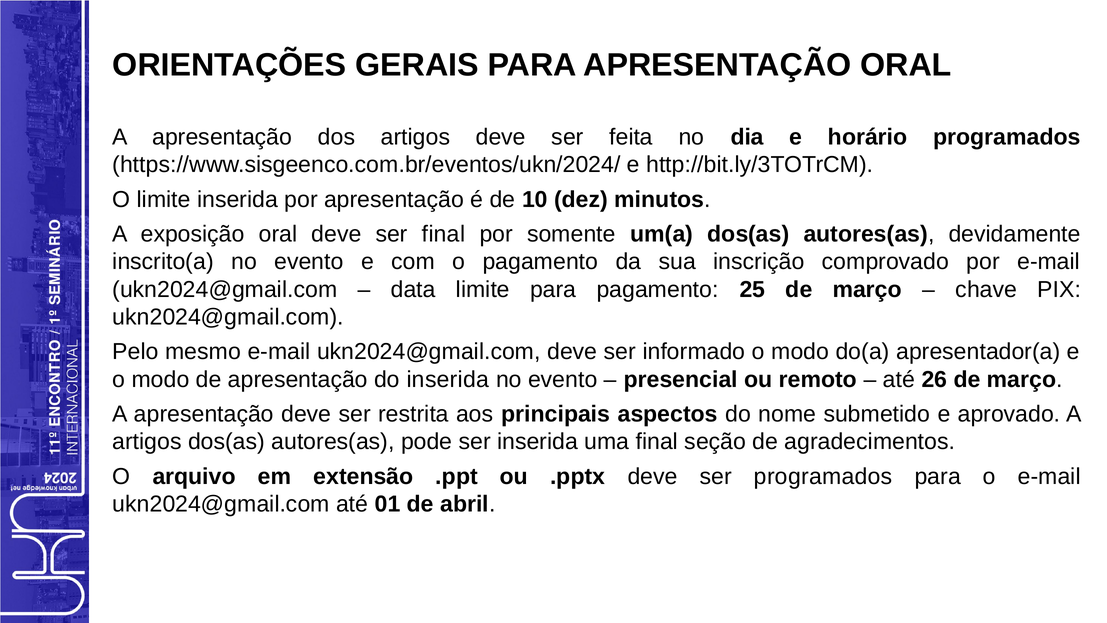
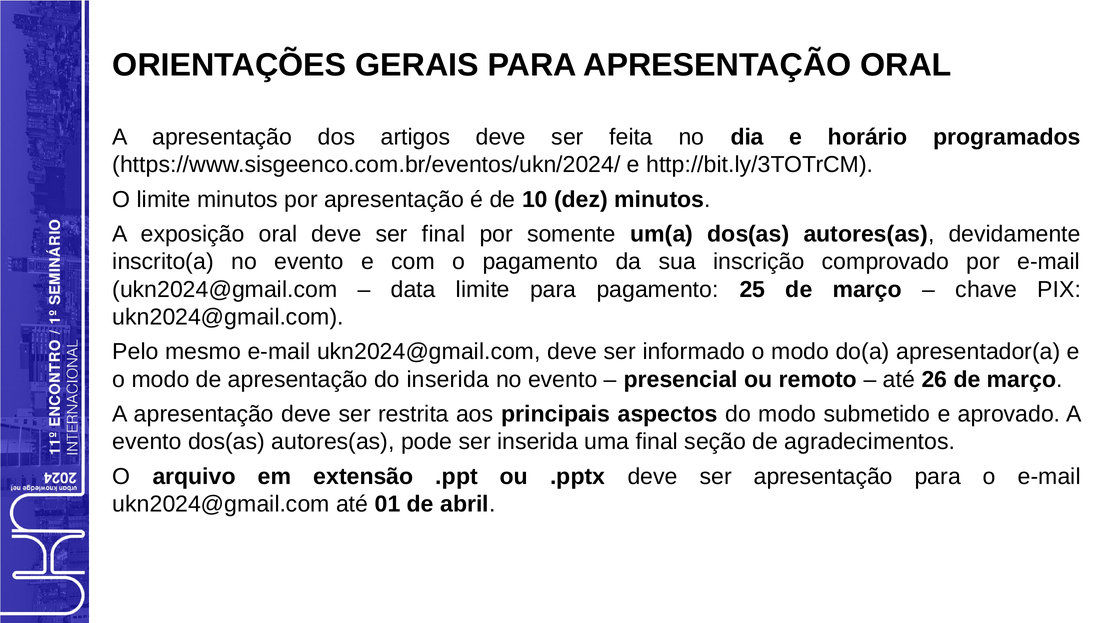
limite inserida: inserida -> minutos (238, 199)
do nome: nome -> modo (787, 414)
artigos: artigos -> evento (147, 442)
ser programados: programados -> apresentação (823, 476)
